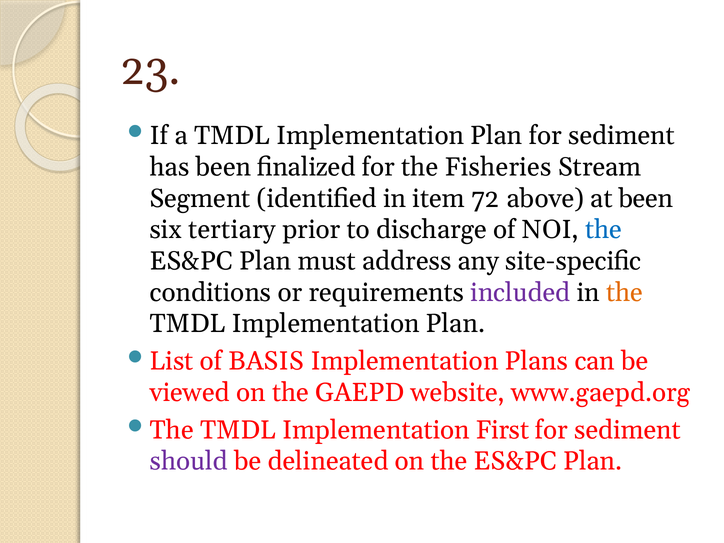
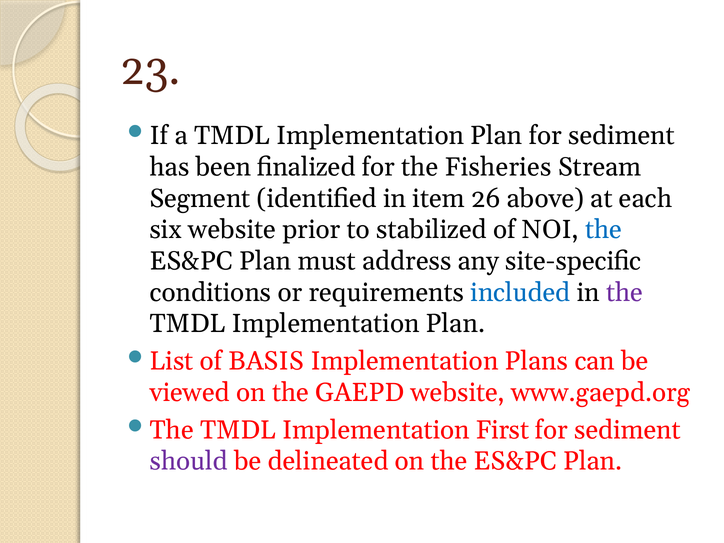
72: 72 -> 26 (486, 198)
at been: been -> each (646, 198)
six tertiary: tertiary -> website (232, 230)
discharge: discharge -> stabilized (432, 230)
included colour: purple -> blue (520, 292)
the colour: orange -> purple (625, 292)
